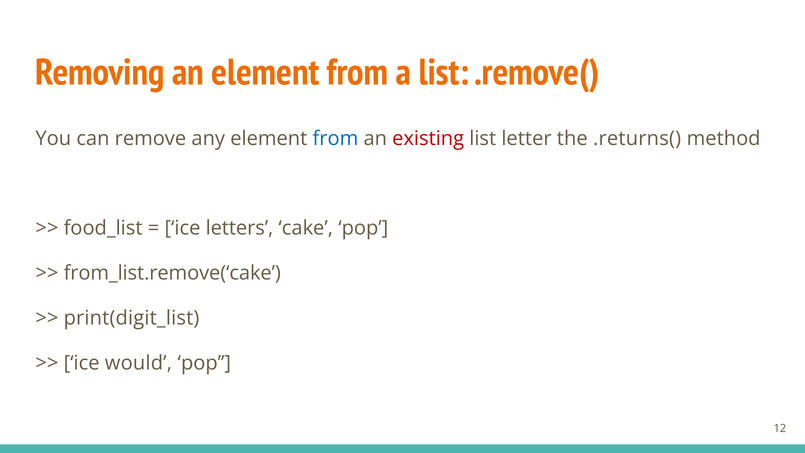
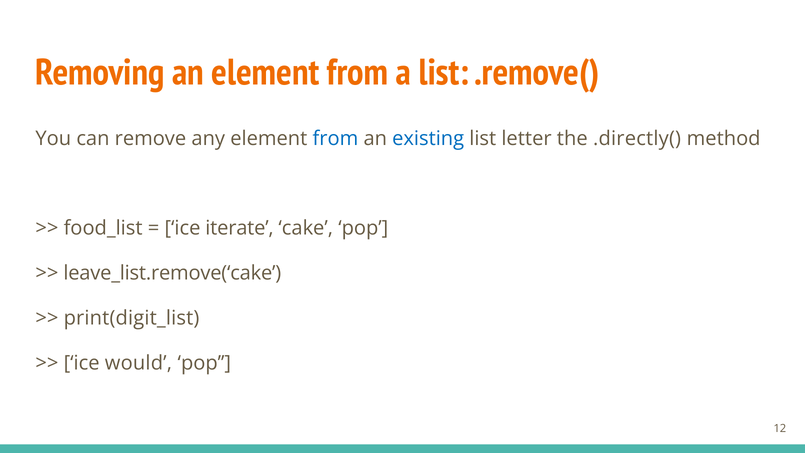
existing colour: red -> blue (428, 138)
.returns(: .returns( -> .directly( (637, 138)
letters: letters -> iterate (240, 228)
from_list.remove(‘cake: from_list.remove(‘cake -> leave_list.remove(‘cake (172, 273)
